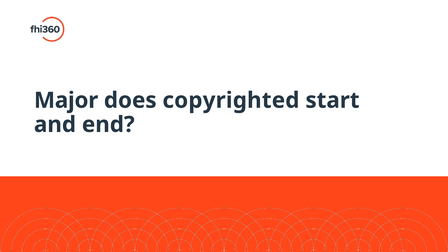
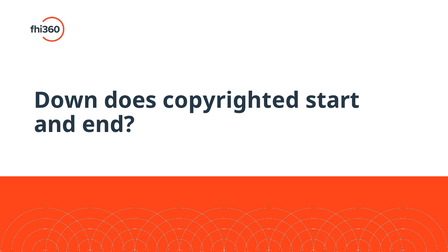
Major: Major -> Down (66, 100)
